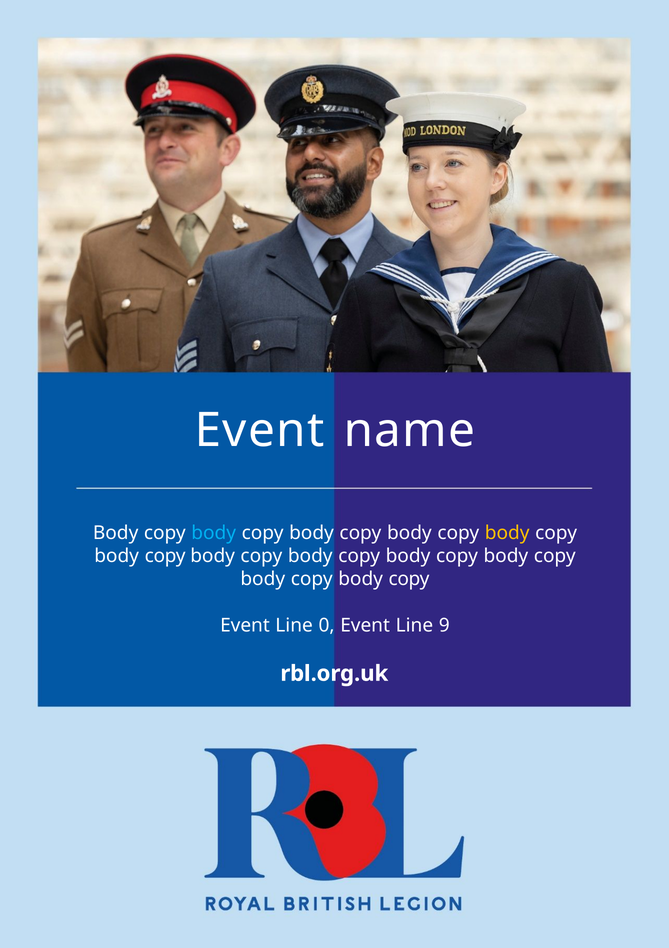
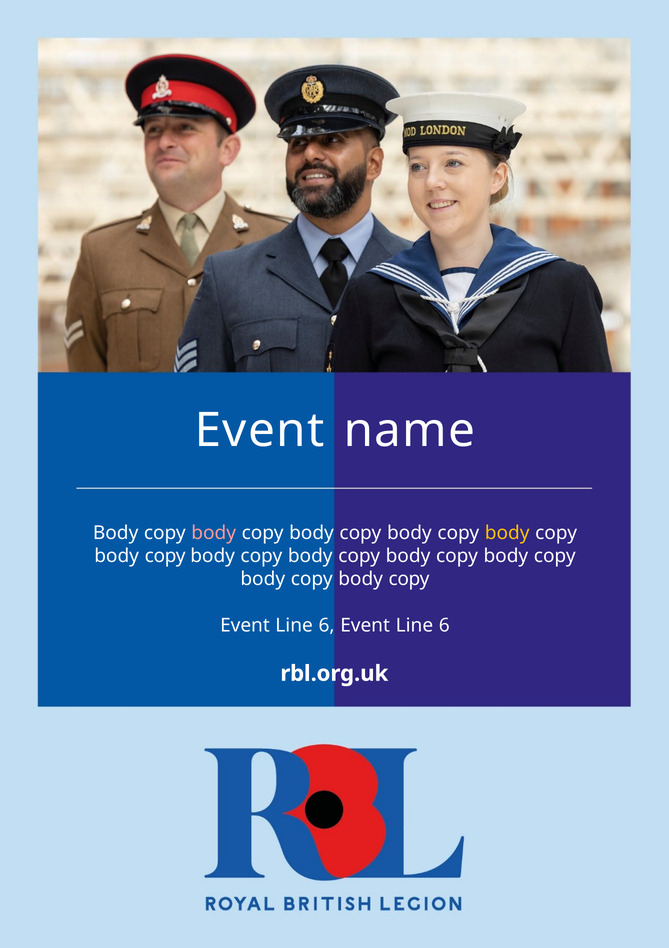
body colour: light blue -> pink (214, 533)
0: 0 -> 6 (327, 626)
9: 9 -> 6 (444, 626)
